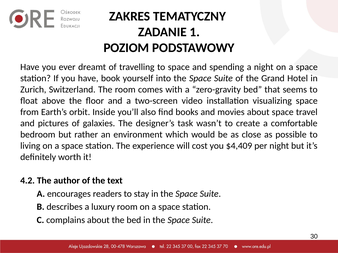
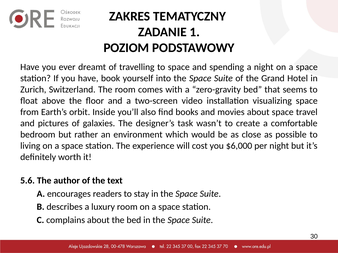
$4,409: $4,409 -> $6,000 (239, 146)
4.2: 4.2 -> 5.6 (28, 181)
